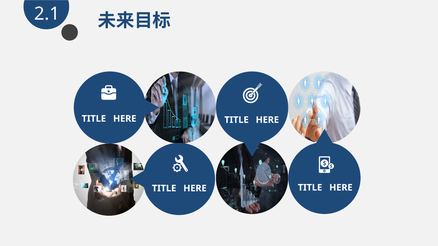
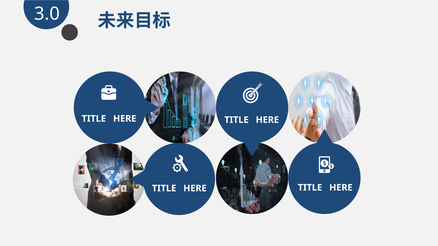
2.1: 2.1 -> 3.0 (47, 14)
